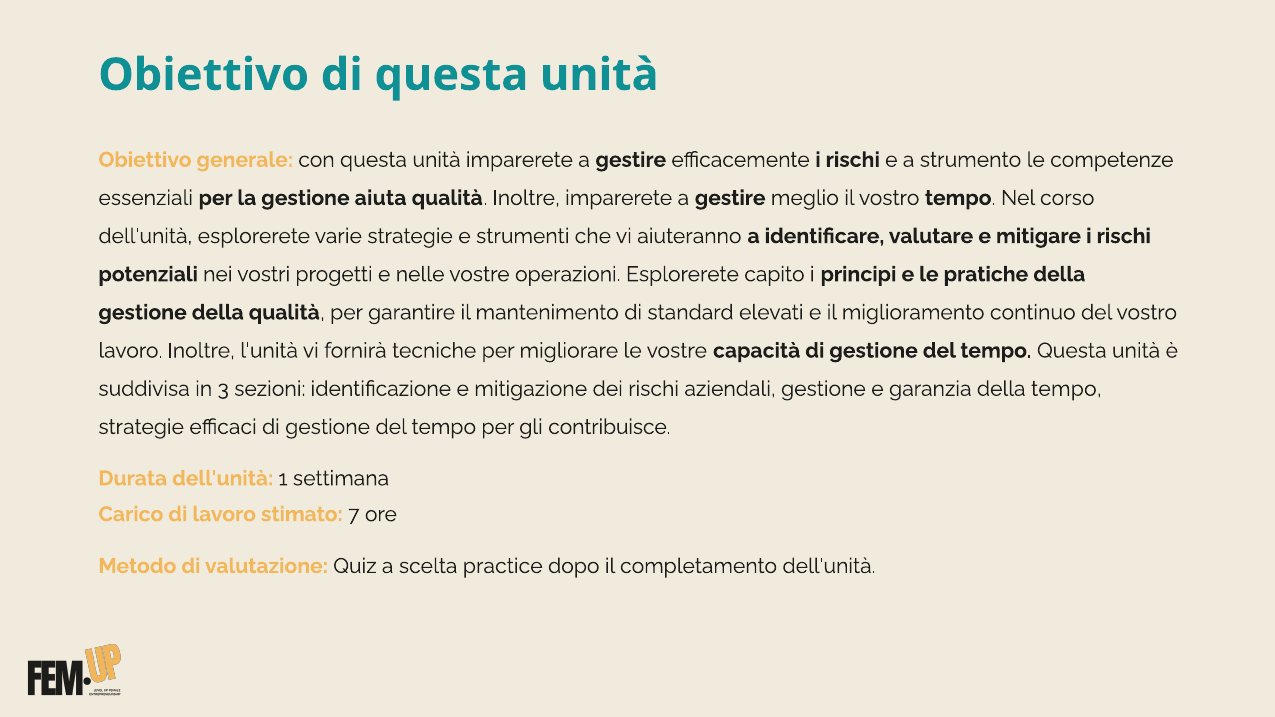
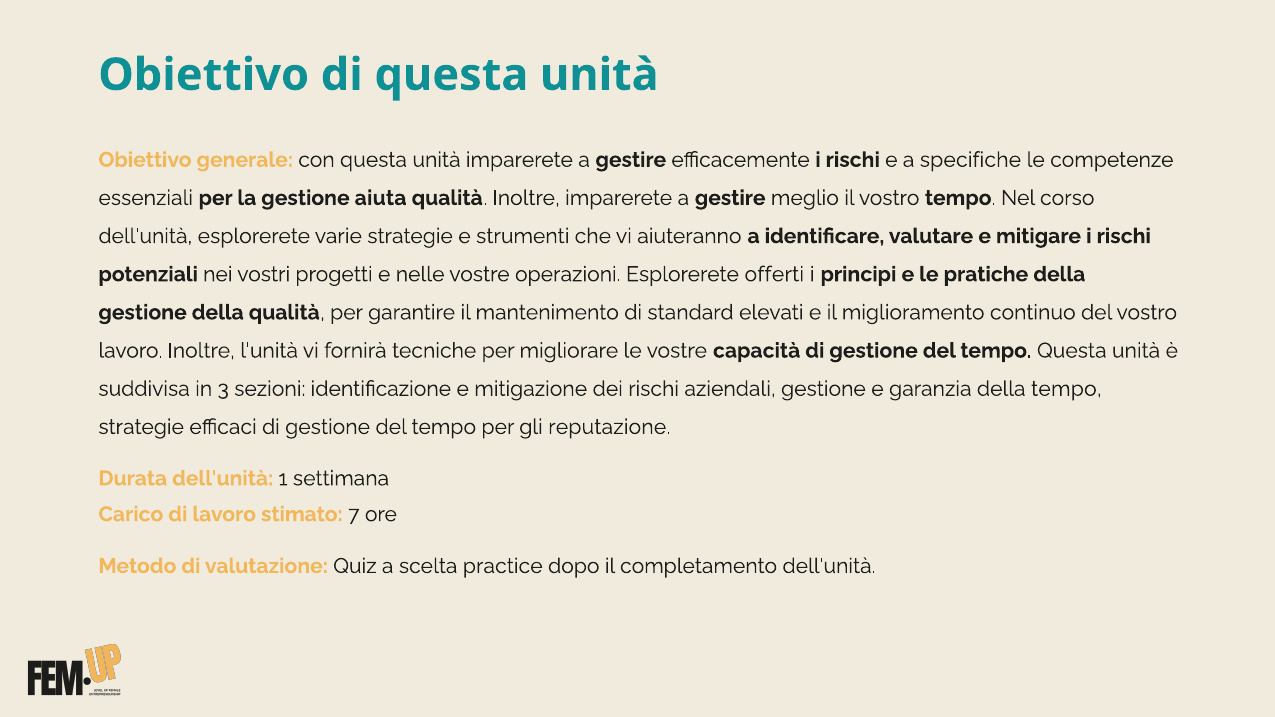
strumento: strumento -> specifiche (970, 160)
capito: capito -> offerti (774, 274)
contribuisce: contribuisce -> reputazione (609, 427)
